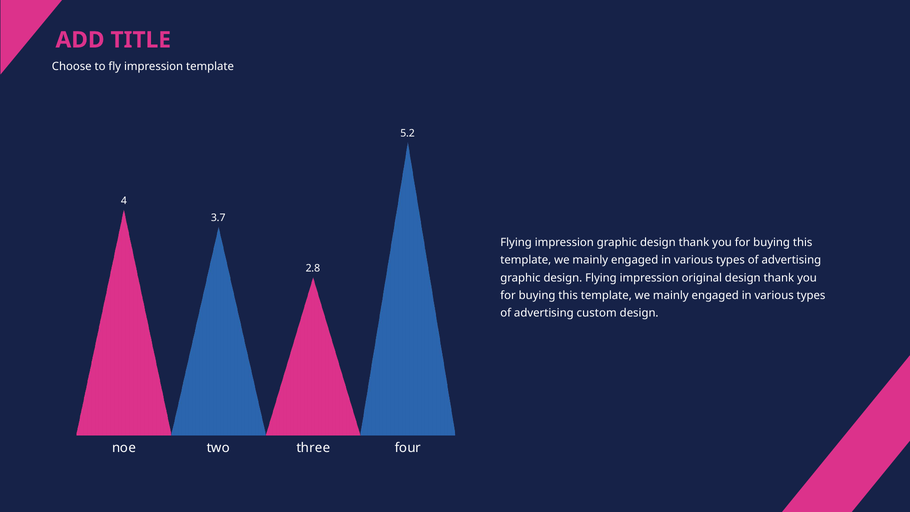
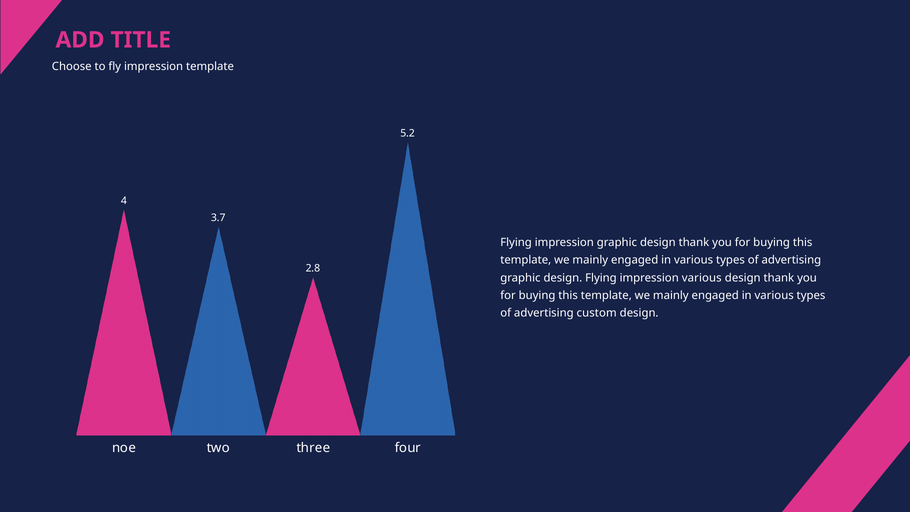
impression original: original -> various (702, 278)
